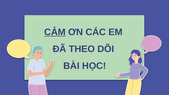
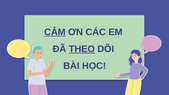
THEO underline: none -> present (82, 49)
